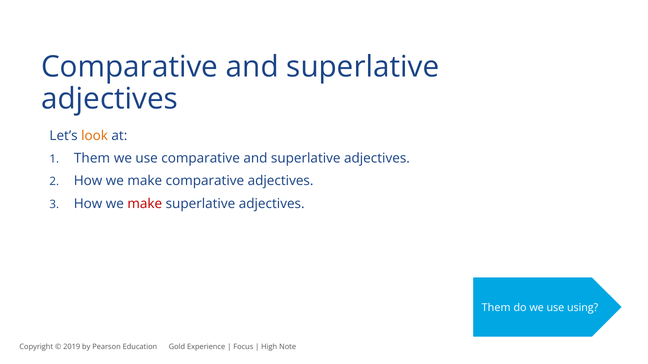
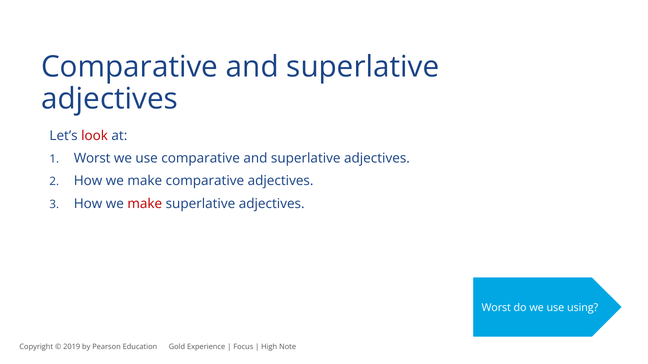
look colour: orange -> red (95, 136)
Them: Them -> Worst (92, 159)
Them: Them -> Worst (496, 308)
